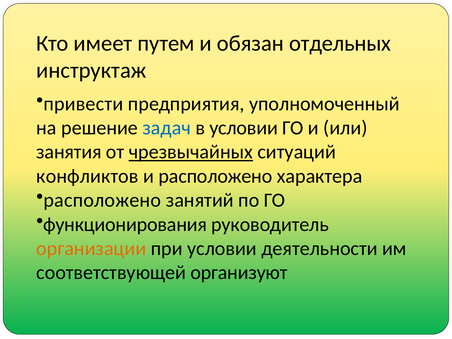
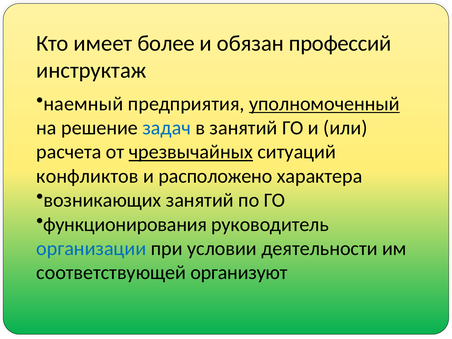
путем: путем -> более (166, 43)
отдельных: отдельных -> профессий (340, 43)
привести: привести -> наемный (83, 104)
уполномоченный underline: none -> present (324, 104)
в условии: условии -> занятий (244, 128)
занятия: занятия -> расчета (69, 152)
расположено: расположено -> возникающих (102, 200)
организации colour: orange -> blue (91, 248)
